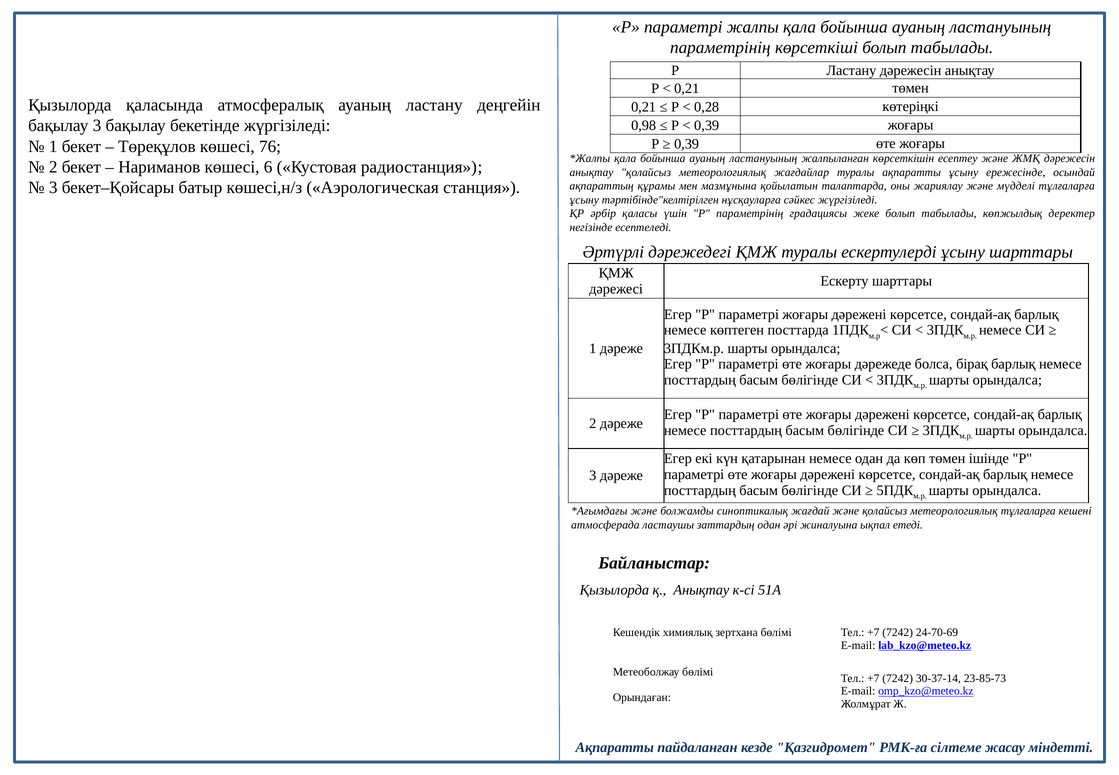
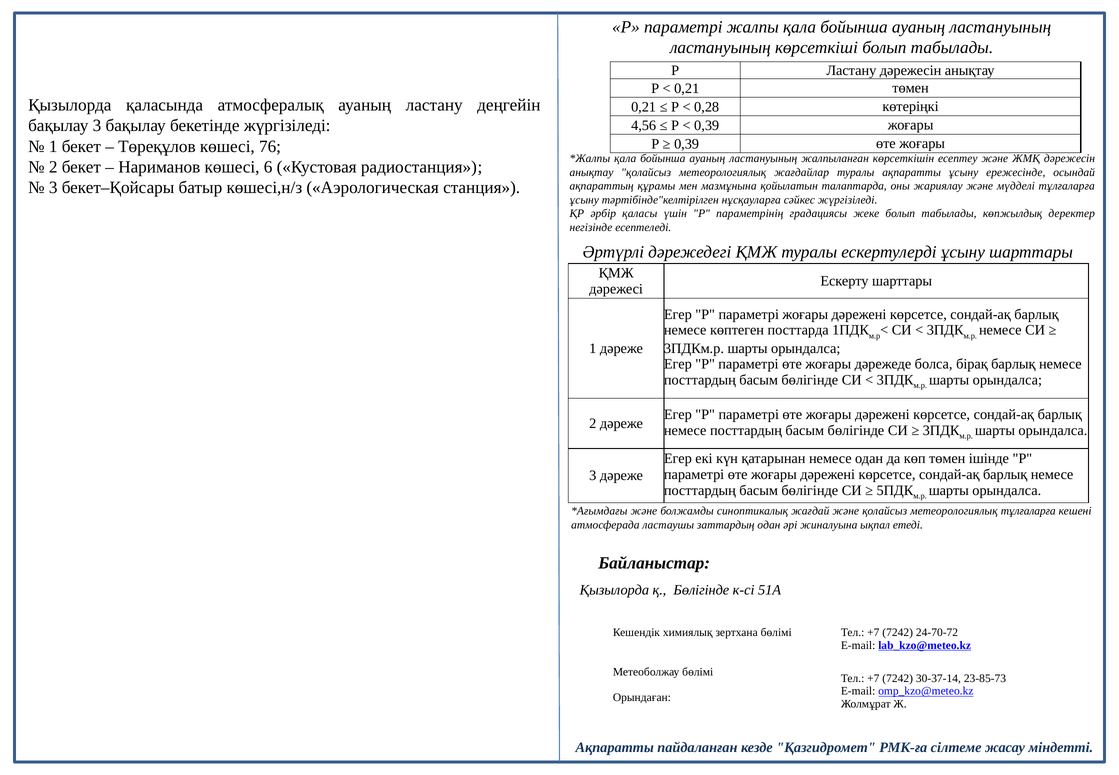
параметрінің: параметрінің -> ластануының (720, 48)
0,98: 0,98 -> 4,56 (644, 126)
қ Анықтау: Анықтау -> Бөлігінде (701, 590)
24-70-69: 24-70-69 -> 24-70-72 (937, 632)
